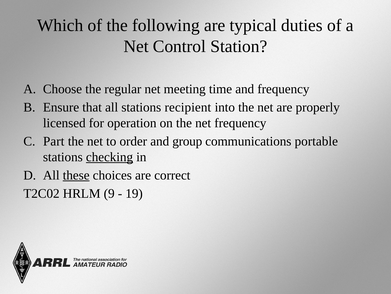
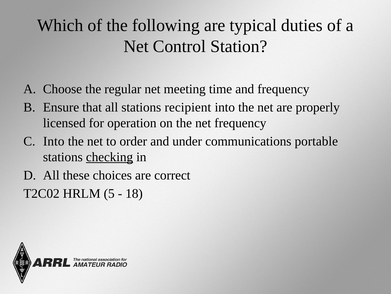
Part: Part -> Into (54, 141)
group: group -> under (187, 141)
these underline: present -> none (76, 175)
9: 9 -> 5 (109, 193)
19: 19 -> 18 (134, 193)
